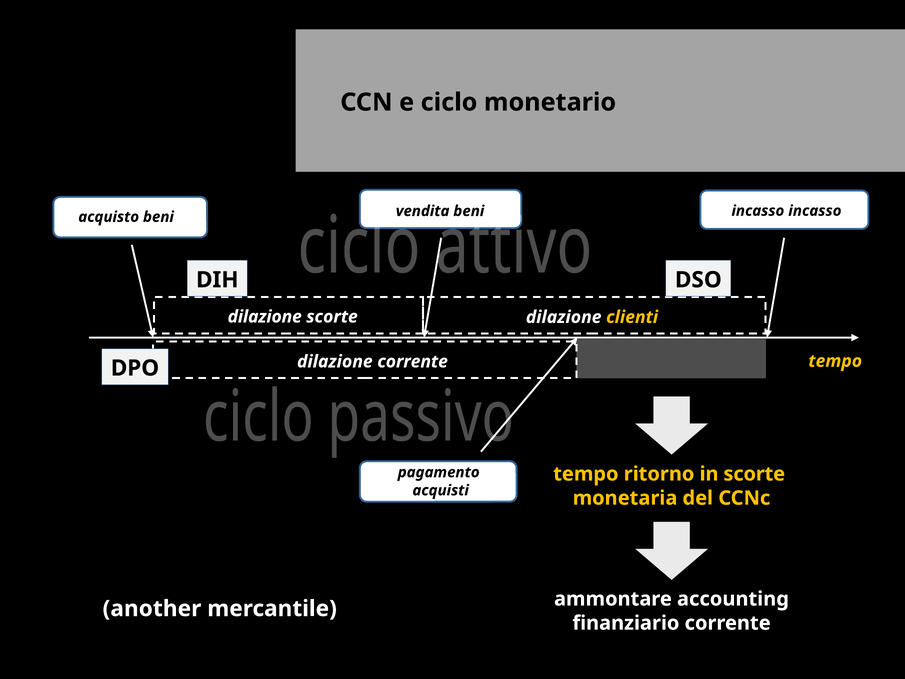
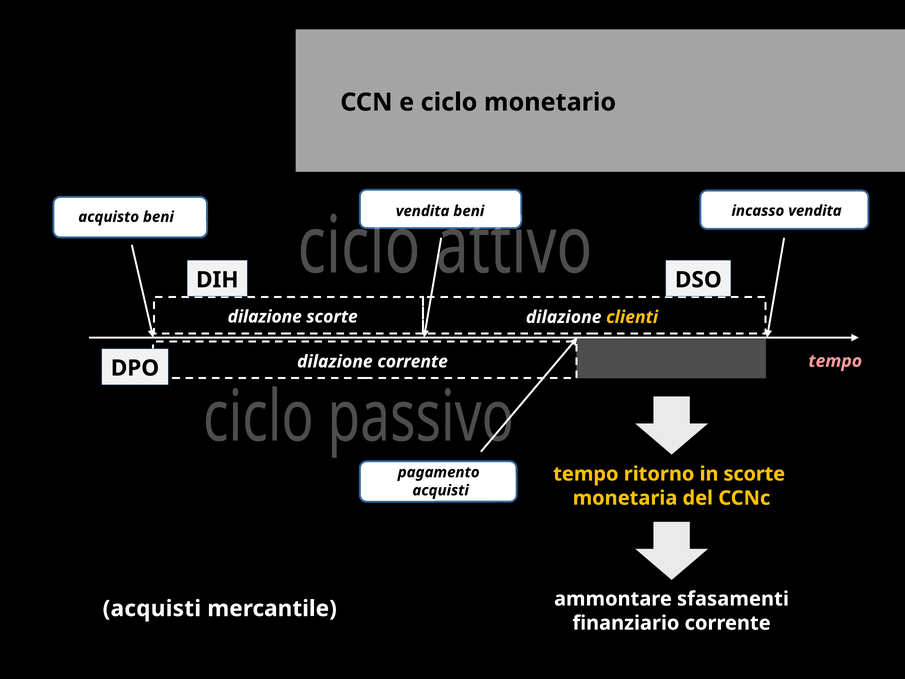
incasso incasso: incasso -> vendita (815, 211)
tempo colour: yellow -> pink (835, 361)
accounting: accounting -> sfasamenti (733, 599)
another: another -> acquisti (152, 608)
